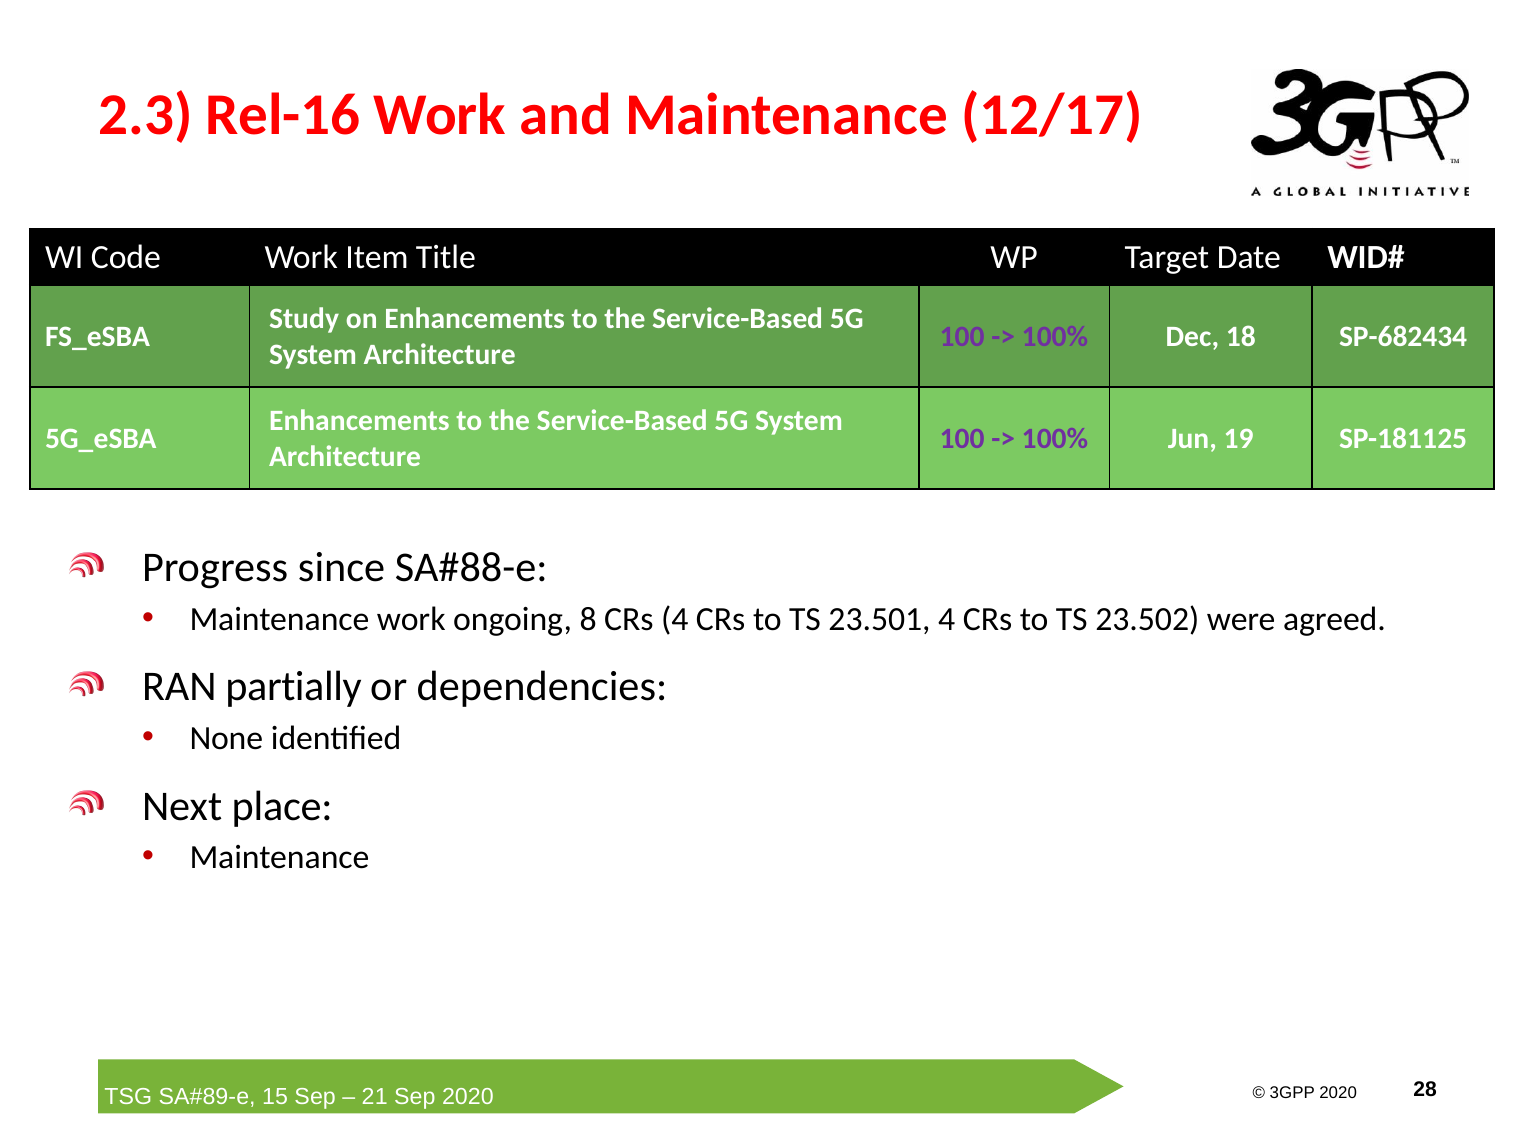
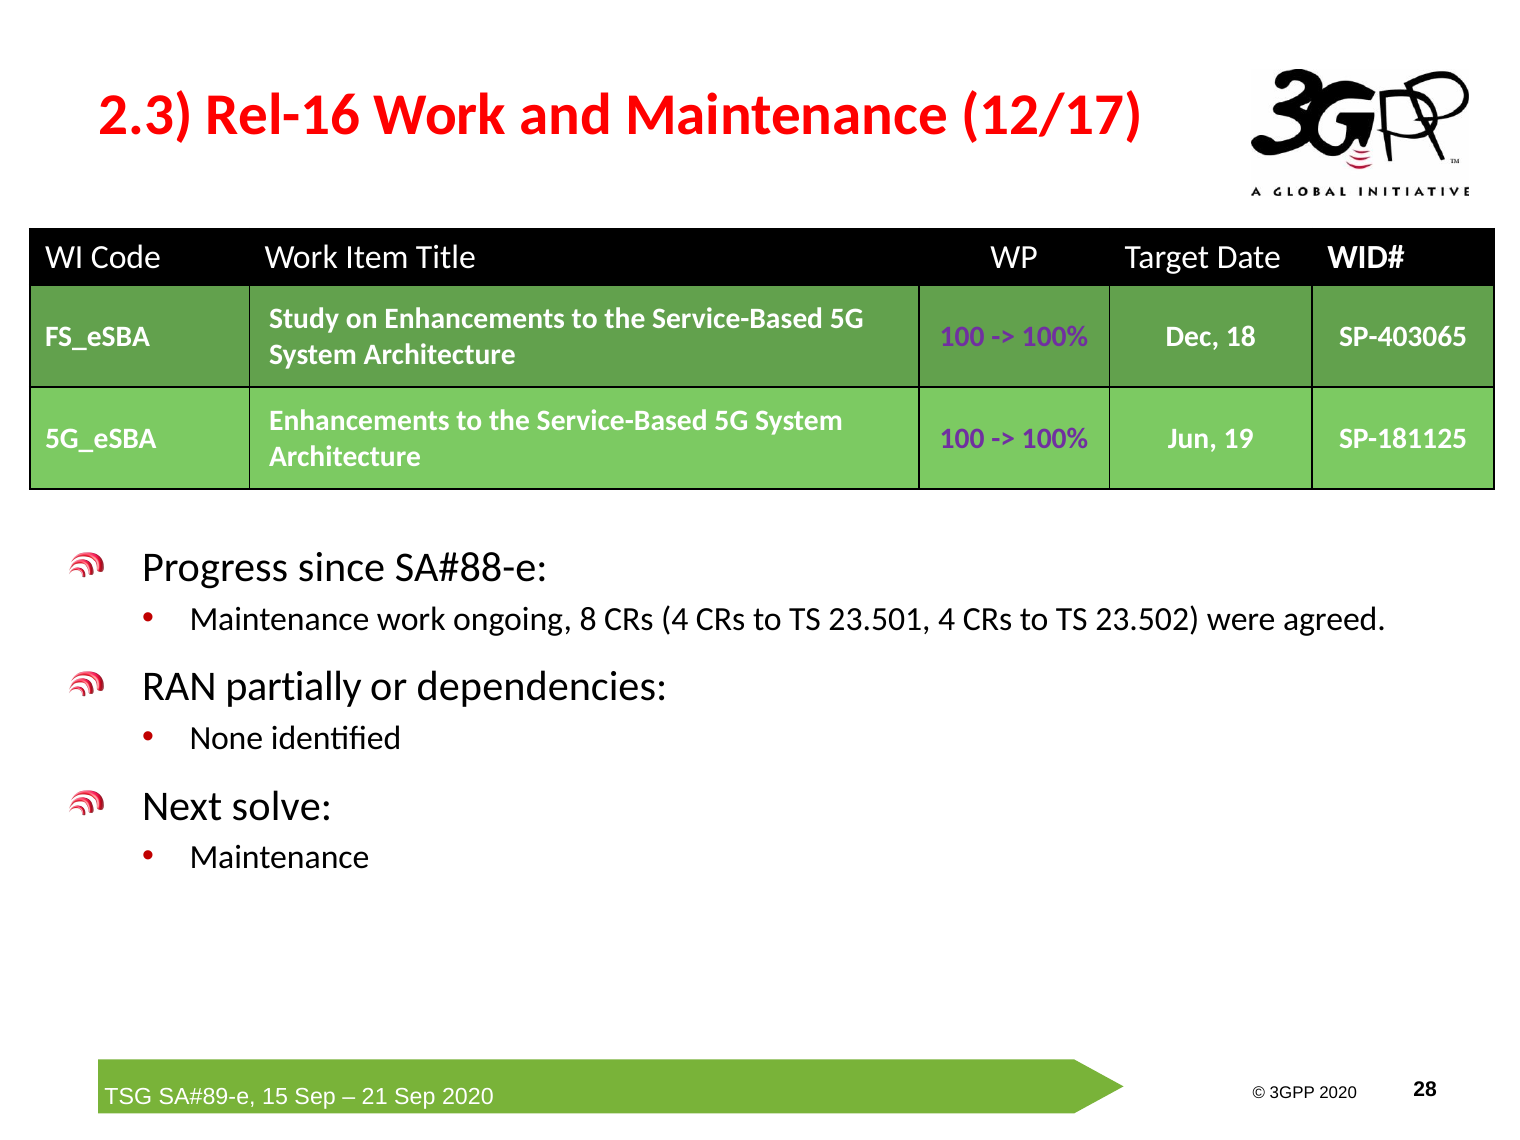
SP-682434: SP-682434 -> SP-403065 (1403, 337)
place: place -> solve (282, 806)
